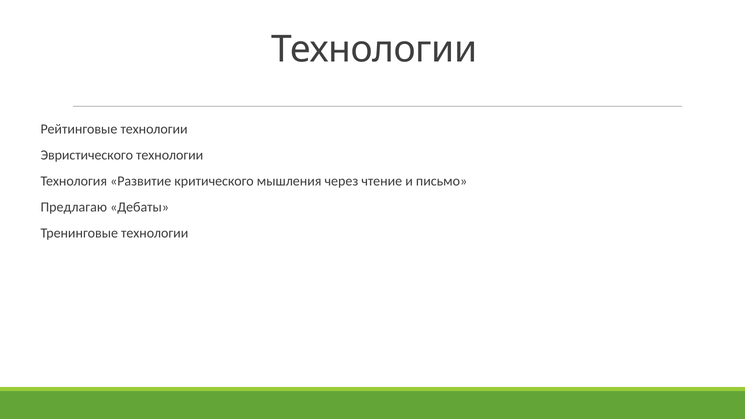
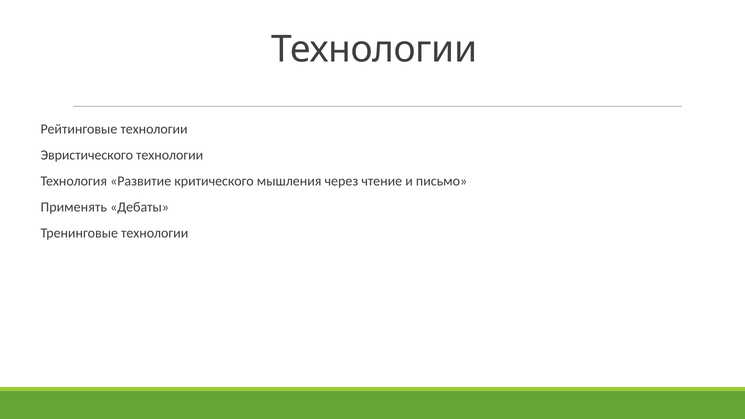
Предлагаю: Предлагаю -> Применять (74, 207)
